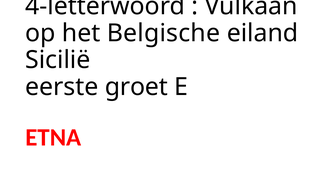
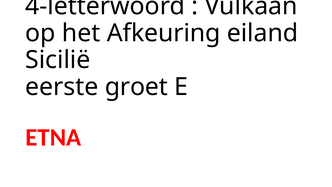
Belgische: Belgische -> Afkeuring (164, 33)
